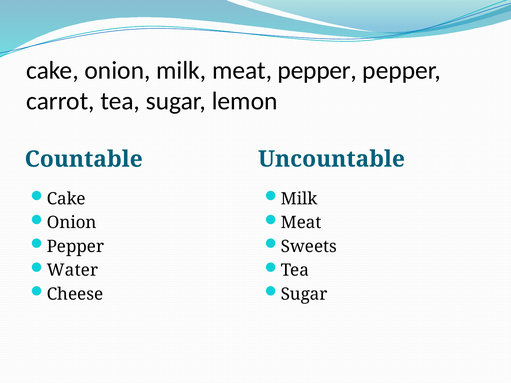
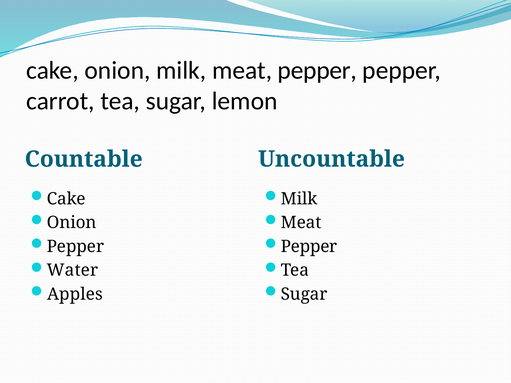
Sweets: Sweets -> Pepper (309, 247)
Cheese: Cheese -> Apples (75, 294)
